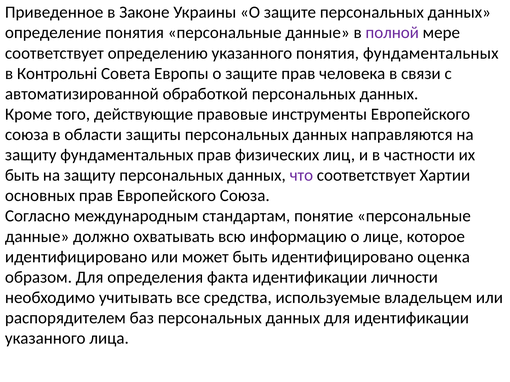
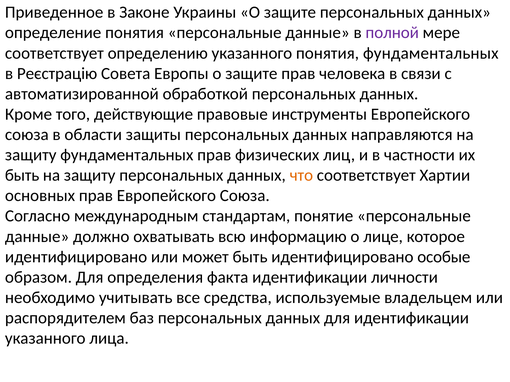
Контрольні: Контрольні -> Реєстрацію (57, 74)
что colour: purple -> orange (301, 176)
оценка: оценка -> особые (444, 257)
